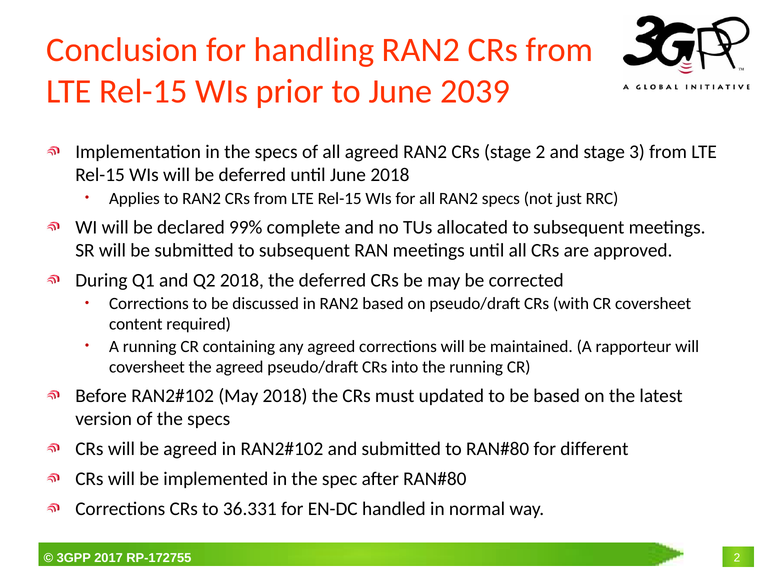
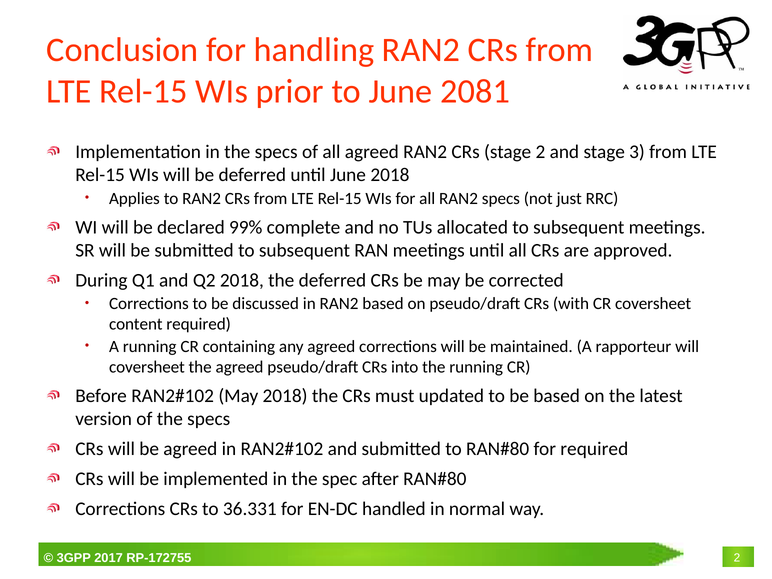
2039: 2039 -> 2081 (475, 91)
for different: different -> required (594, 449)
